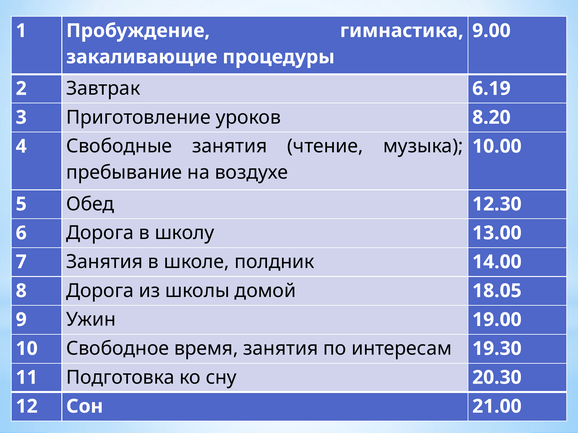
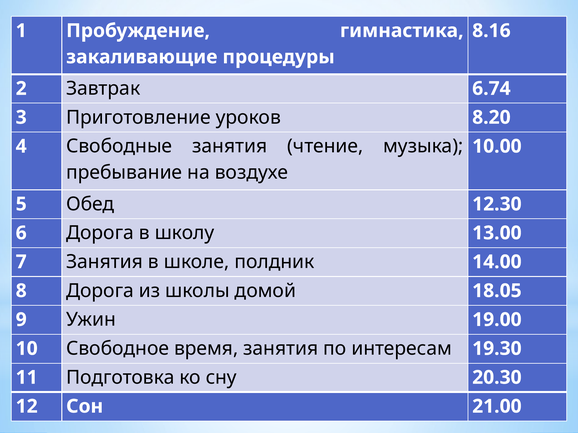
9.00: 9.00 -> 8.16 (491, 31)
6.19: 6.19 -> 6.74 (491, 89)
